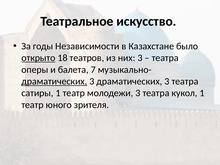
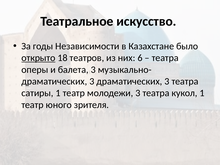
них 3: 3 -> 6 (140, 58)
балета 7: 7 -> 3 (93, 70)
драматических underline: present -> none (54, 81)
